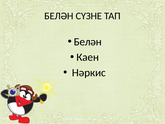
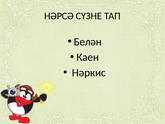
БЕЛӘН: БЕЛӘН -> НӘРСӘ (59, 16)
